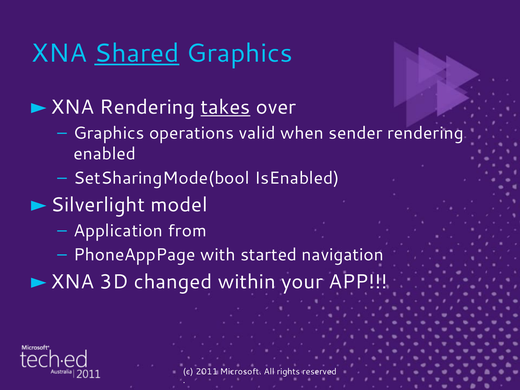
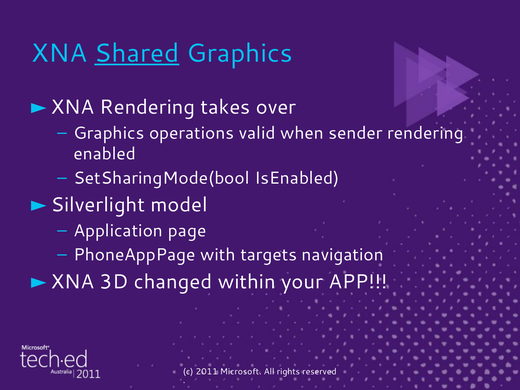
takes underline: present -> none (225, 107)
from: from -> page (187, 231)
started: started -> targets (269, 255)
